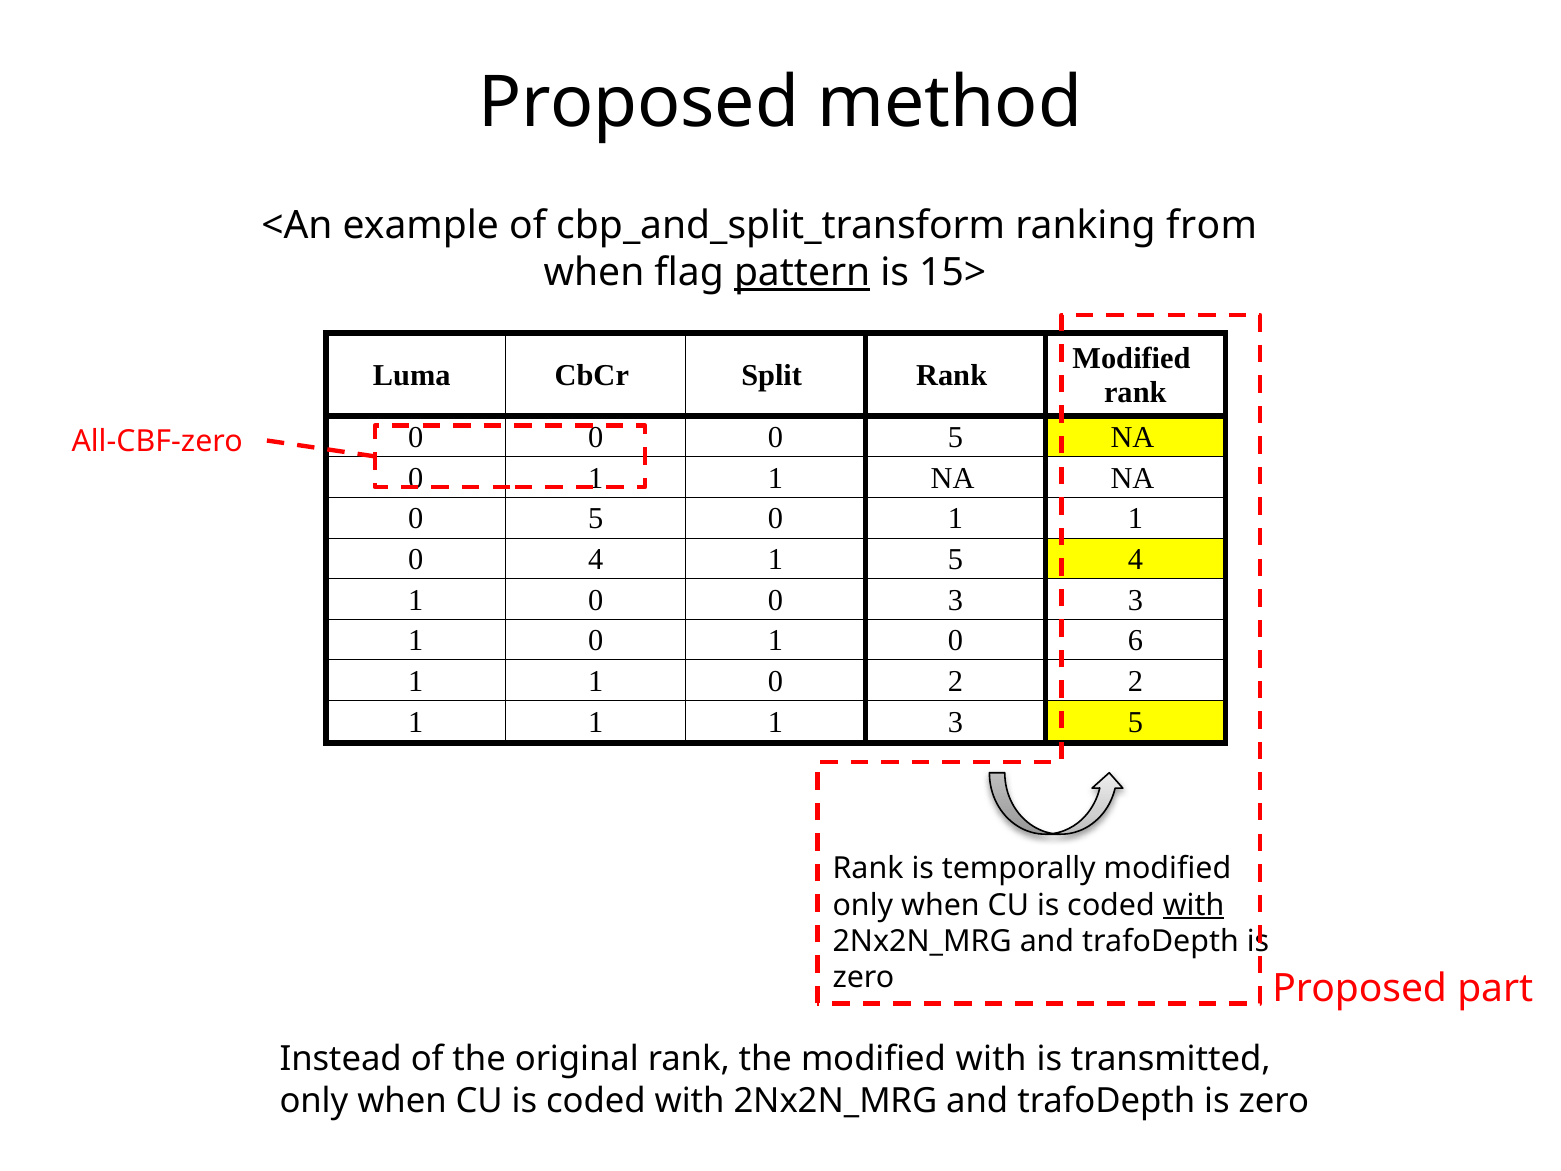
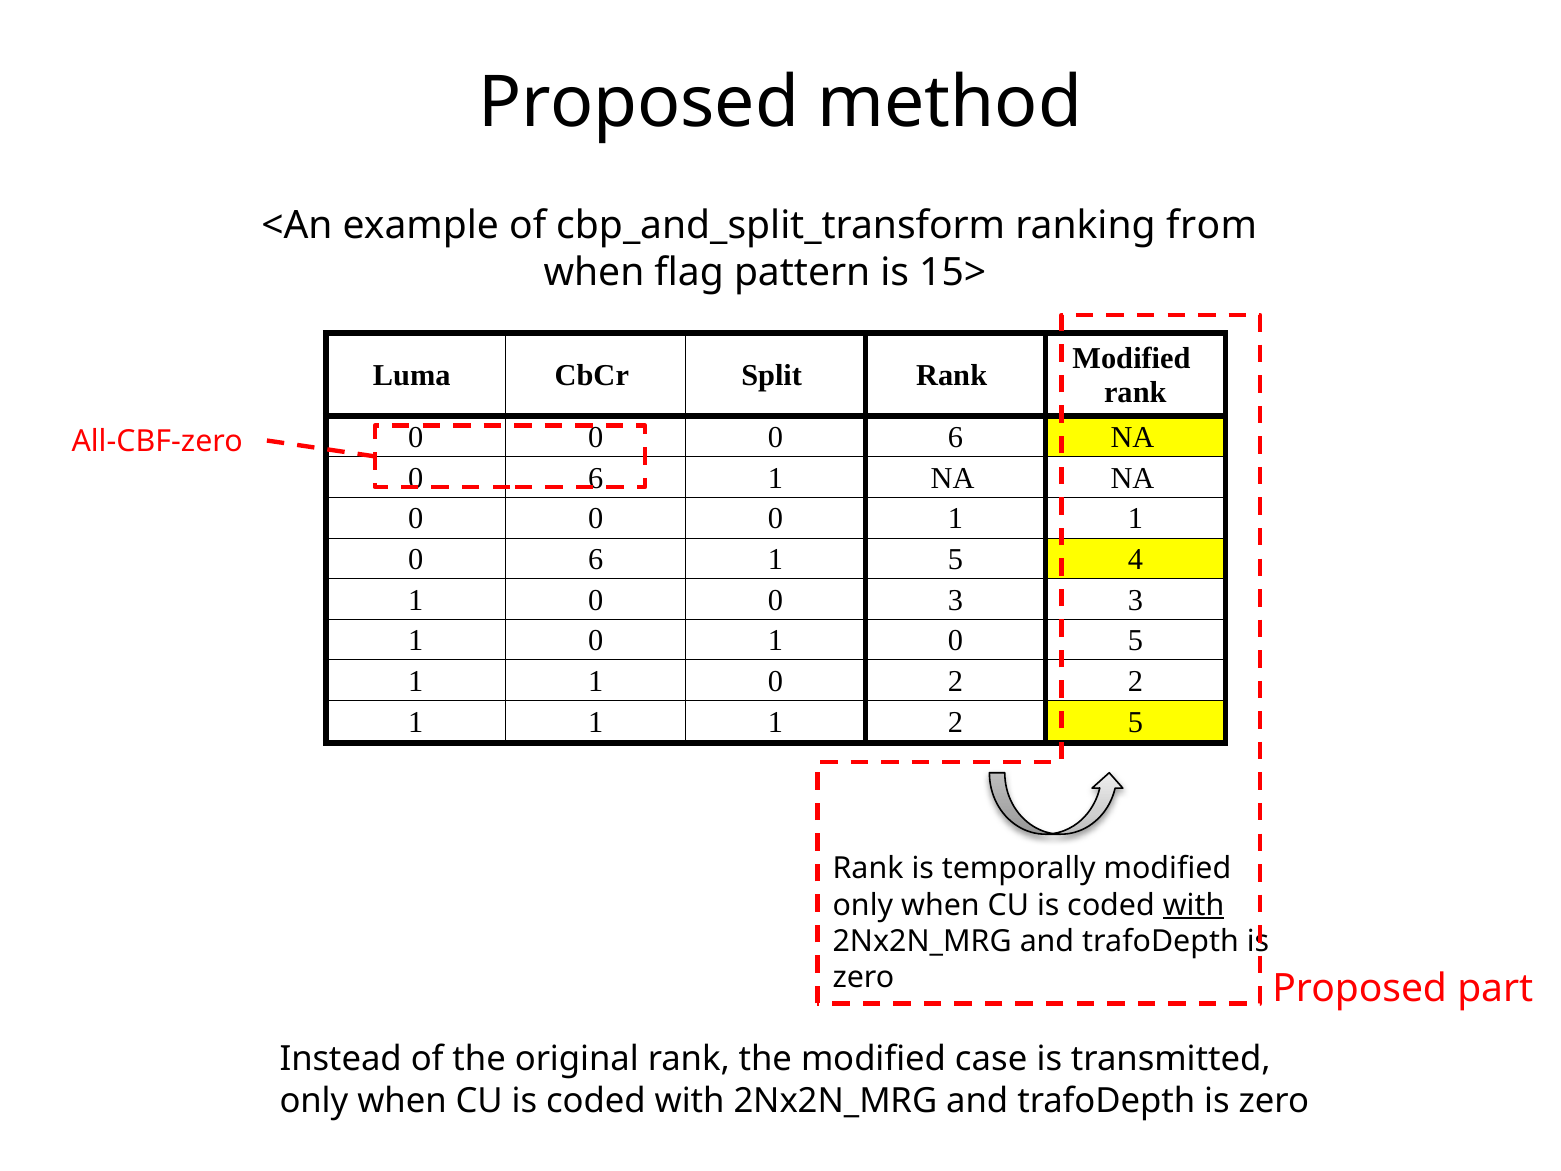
pattern underline: present -> none (802, 273)
0 0 5: 5 -> 6 (955, 437)
1: 1 -> 6 (596, 478)
5: 5 -> 0 (596, 519)
4: 4 -> 6 (596, 559)
0 6: 6 -> 5 (1135, 641)
1 3: 3 -> 2 (955, 723)
modified with: with -> case (991, 1059)
